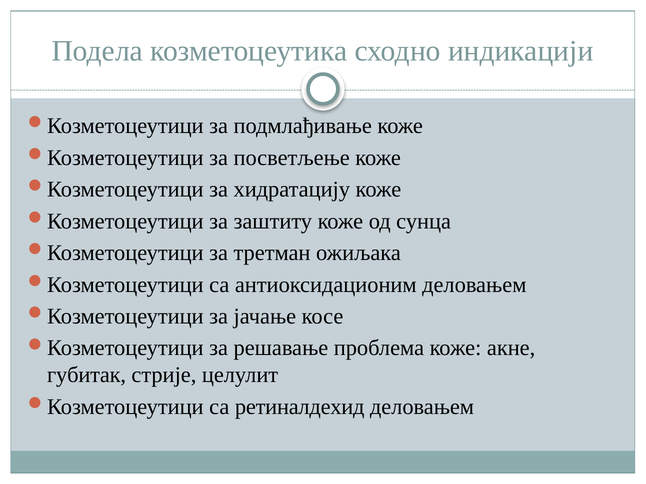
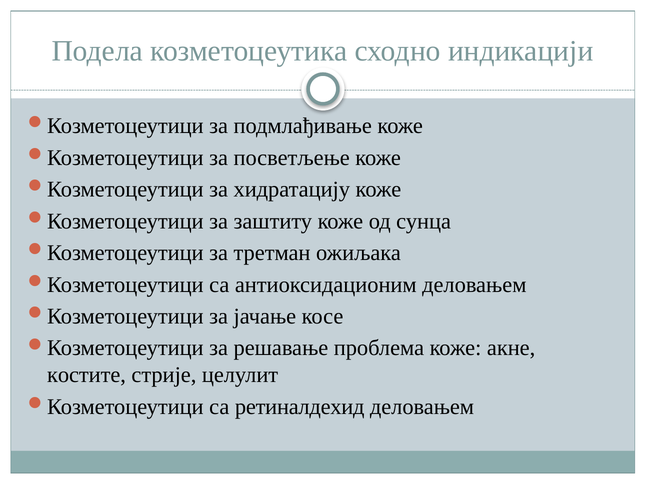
губитак: губитак -> костите (86, 375)
